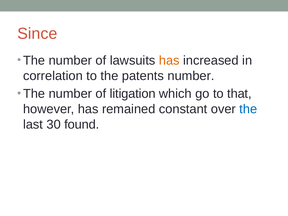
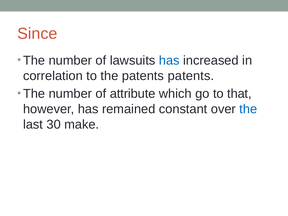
has colour: orange -> blue (169, 60)
patents number: number -> patents (191, 76)
litigation: litigation -> attribute (133, 94)
found: found -> make (82, 124)
